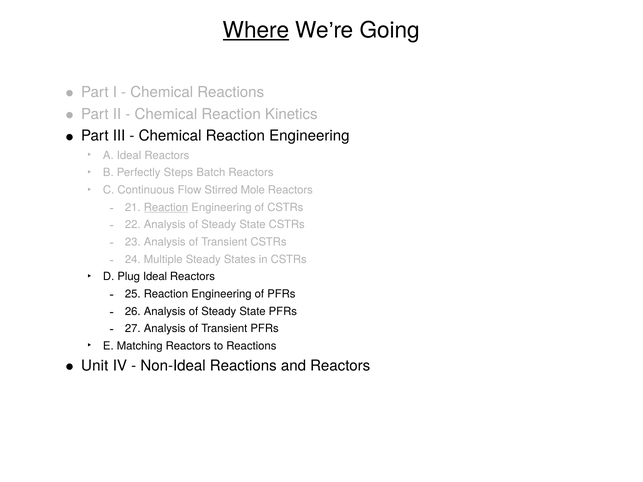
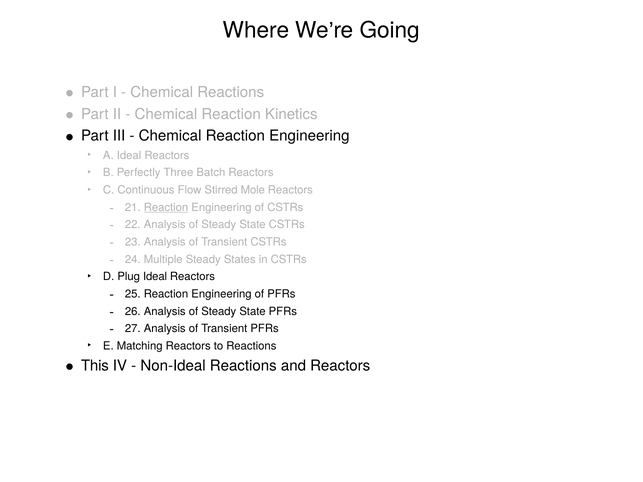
Where underline: present -> none (256, 30)
Steps: Steps -> Three (178, 173)
Unit: Unit -> This (95, 366)
